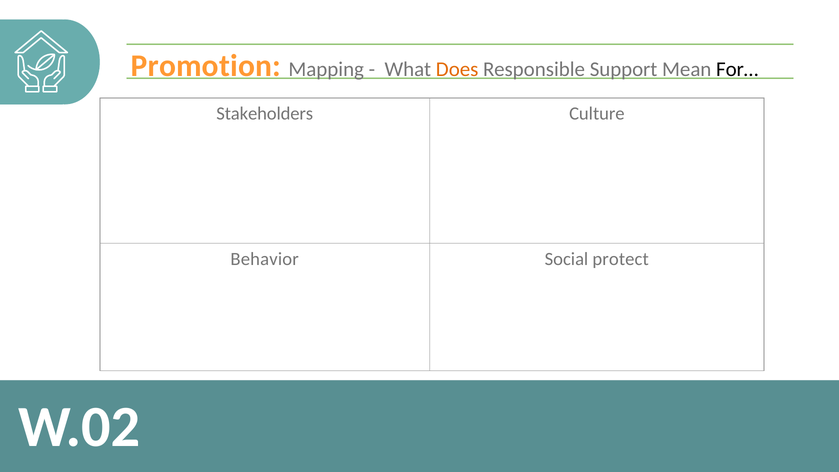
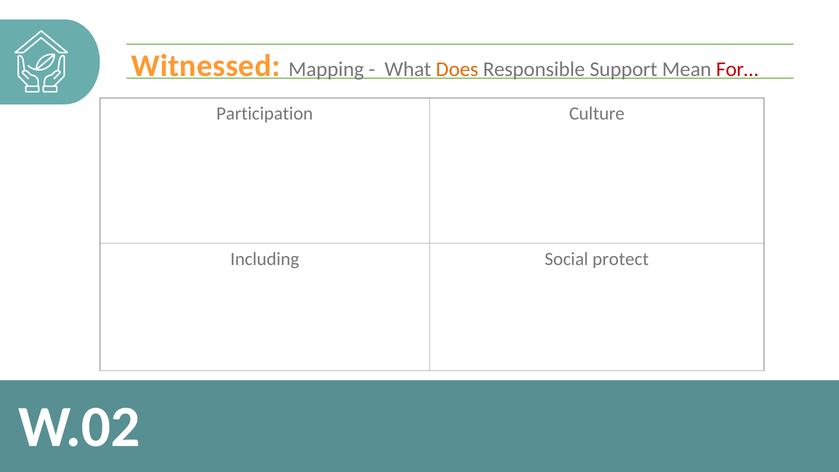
Promotion: Promotion -> Witnessed (206, 66)
For… colour: black -> red (737, 69)
Stakeholders: Stakeholders -> Participation (265, 114)
Behavior: Behavior -> Including (265, 259)
